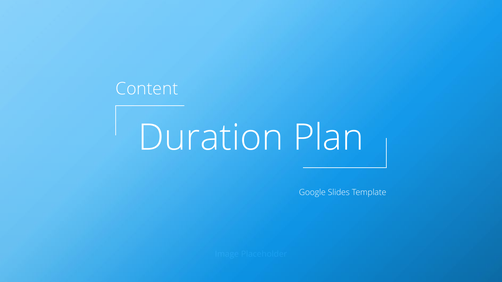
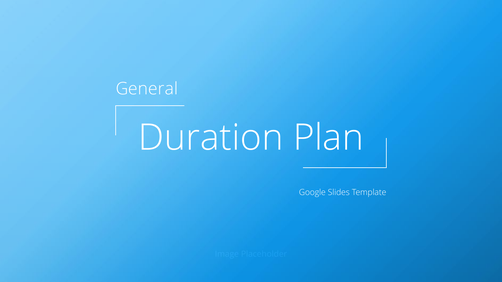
Content: Content -> General (147, 89)
